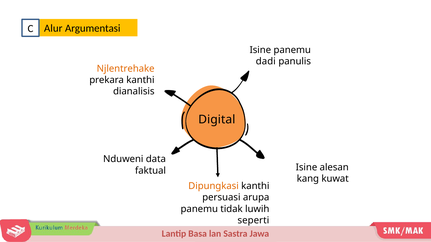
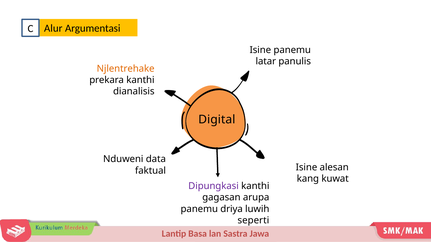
dadi: dadi -> latar (266, 62)
Dipungkasi colour: orange -> purple (214, 186)
persuasi: persuasi -> gagasan (221, 198)
tidak: tidak -> driya (232, 209)
